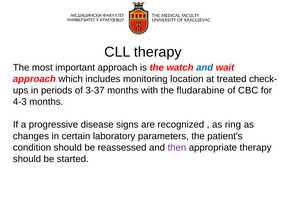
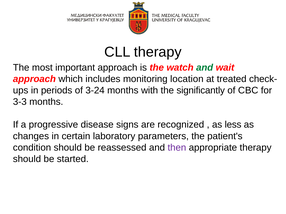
and colour: blue -> green (205, 68)
3-37: 3-37 -> 3-24 (95, 91)
fludarabine: fludarabine -> significantly (201, 91)
4-3: 4-3 -> 3-3 (20, 102)
ring: ring -> less (233, 125)
